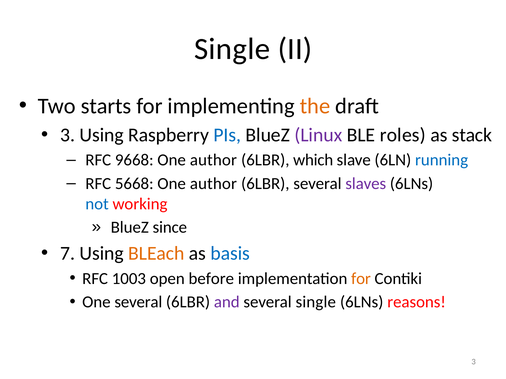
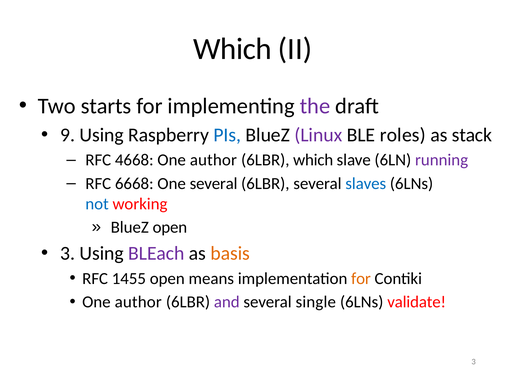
Single: Single -> Which (232, 49)
the colour: orange -> purple (315, 106)
3: 3 -> 9 (68, 135)
9668: 9668 -> 4668 (134, 160)
running colour: blue -> purple (442, 160)
5668: 5668 -> 6668 (134, 184)
author: author -> several (214, 184)
slaves colour: purple -> blue (366, 184)
BlueZ since: since -> open (170, 228)
7: 7 -> 3 (68, 254)
BLEach colour: orange -> purple (156, 254)
basis colour: blue -> orange (230, 254)
1003: 1003 -> 1455 (129, 279)
before: before -> means (211, 279)
several: several -> author (138, 302)
reasons: reasons -> validate (417, 302)
